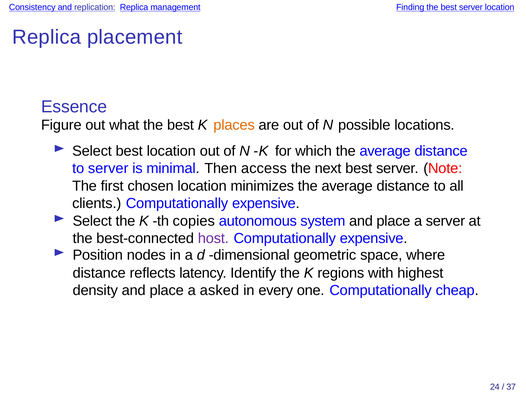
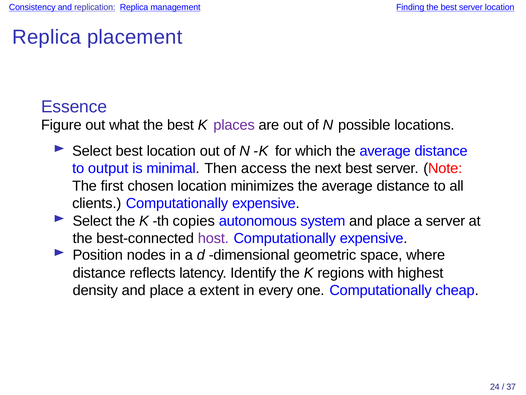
places colour: orange -> purple (234, 125)
to server: server -> output (108, 168)
asked: asked -> extent (220, 290)
